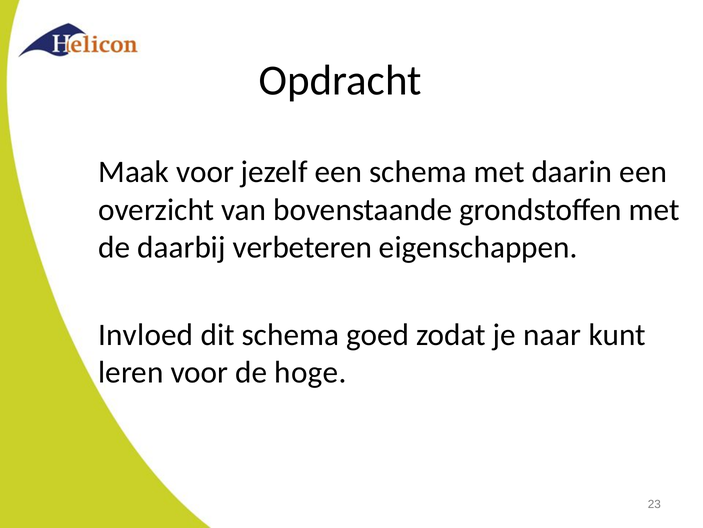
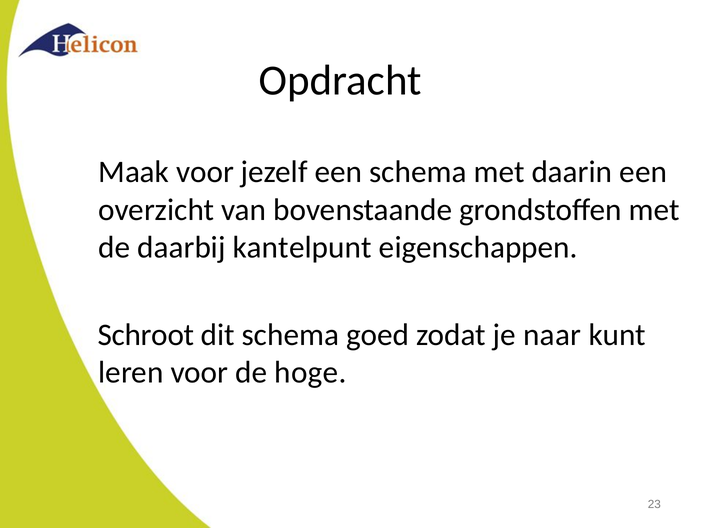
verbeteren: verbeteren -> kantelpunt (302, 247)
Invloed: Invloed -> Schroot (146, 334)
